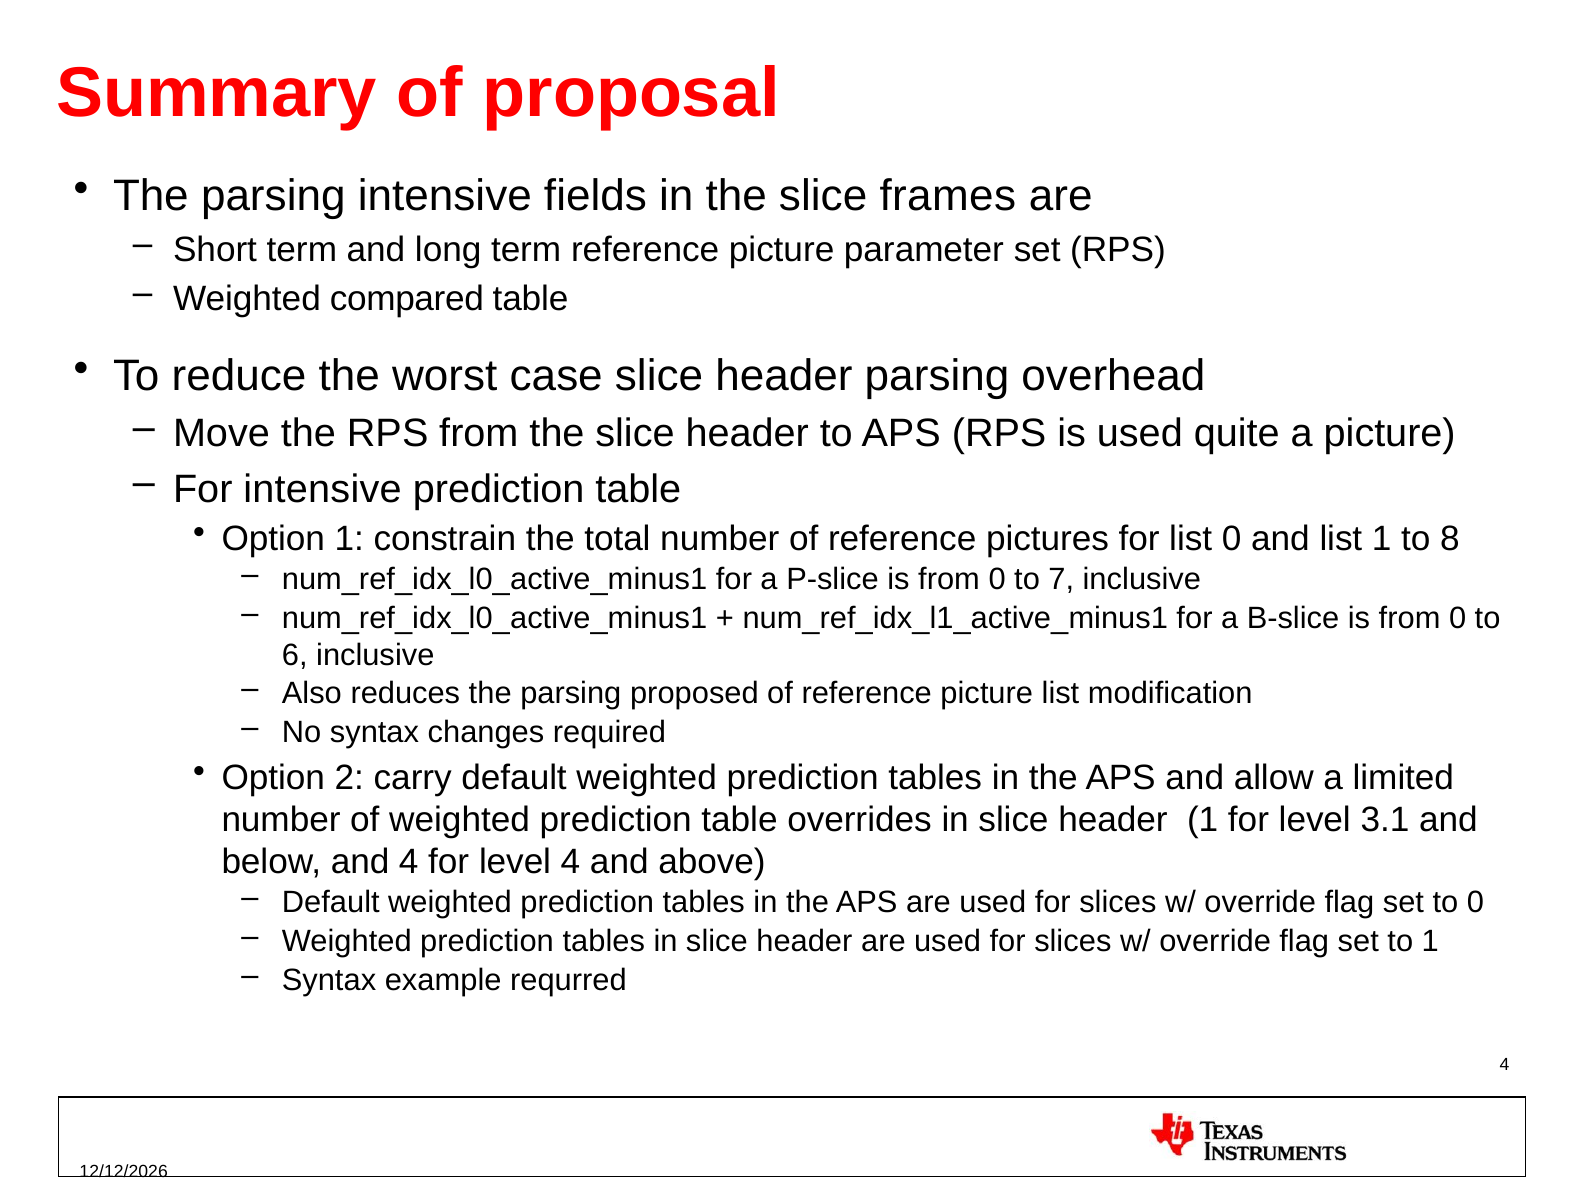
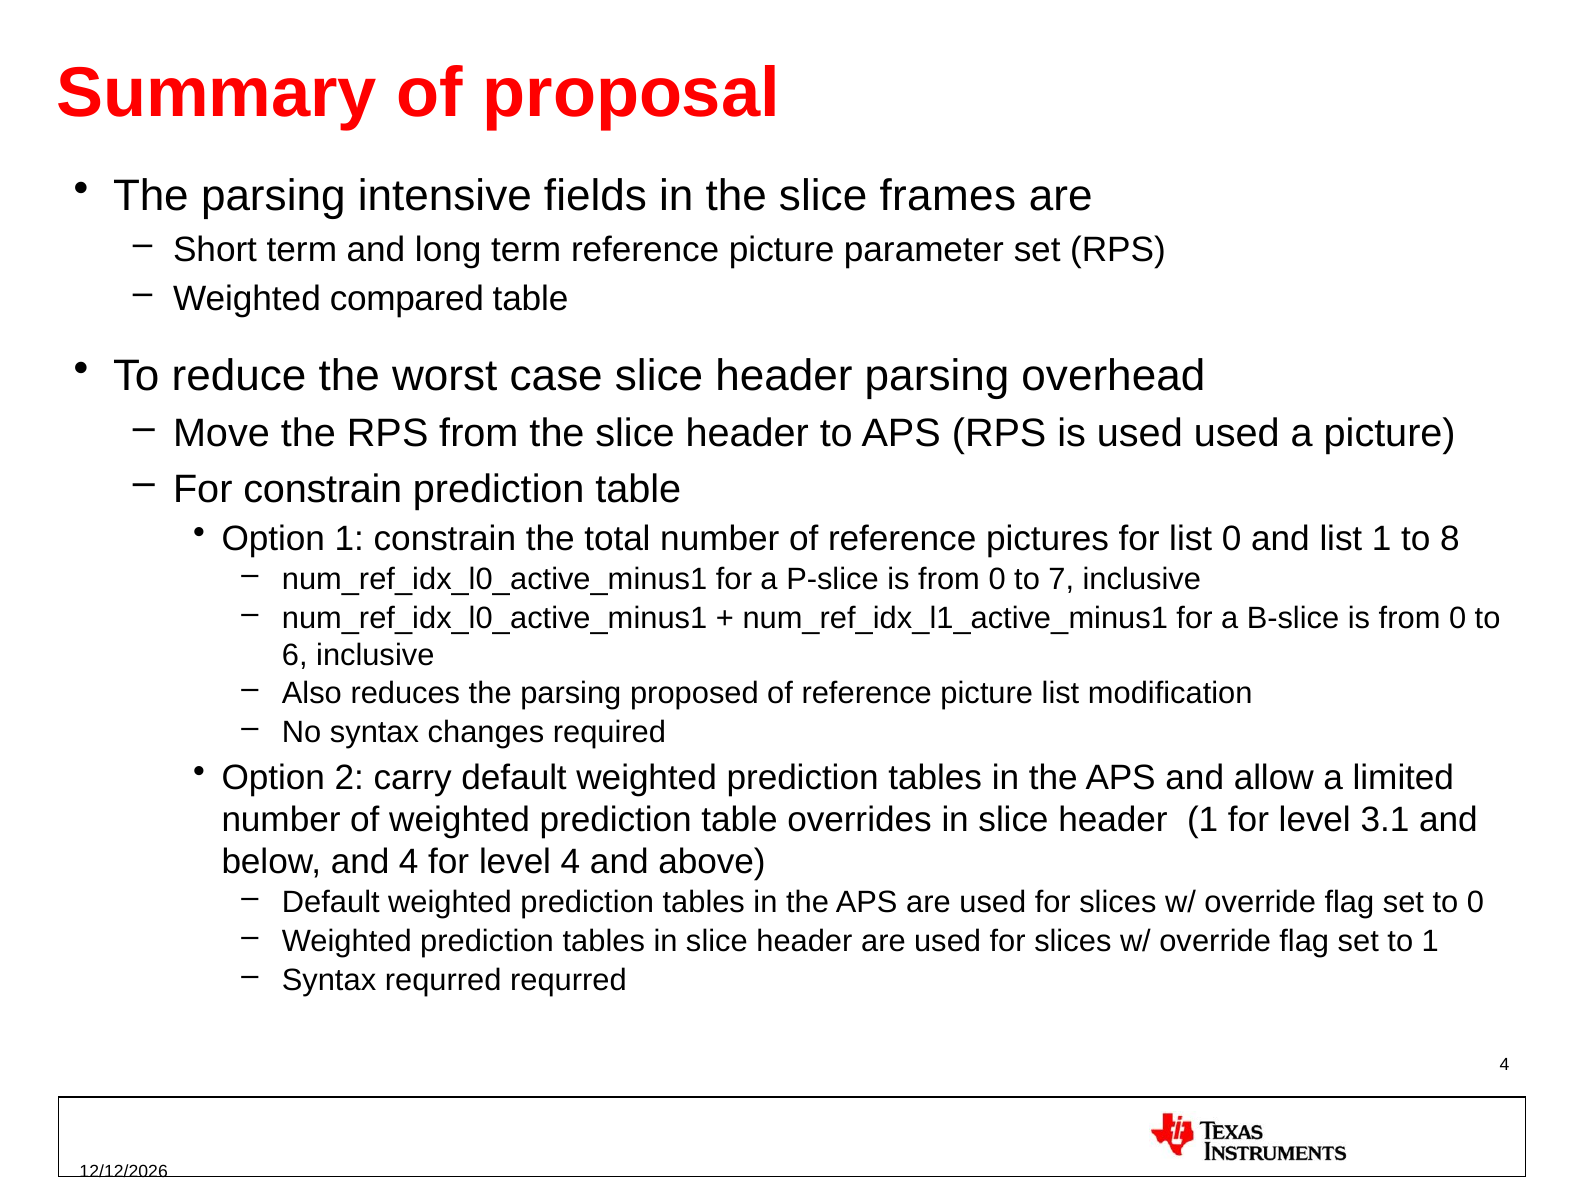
used quite: quite -> used (1237, 434)
For intensive: intensive -> constrain (323, 489)
Syntax example: example -> requrred (443, 981)
